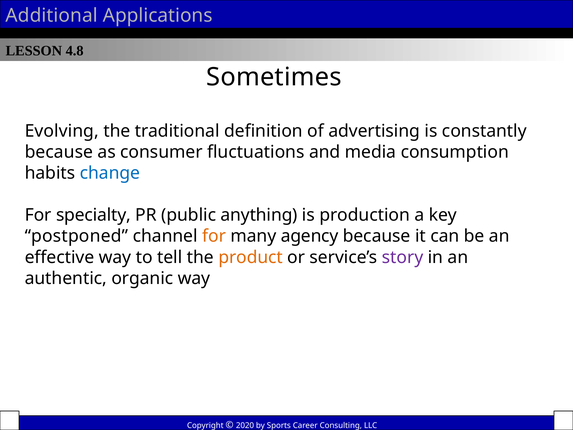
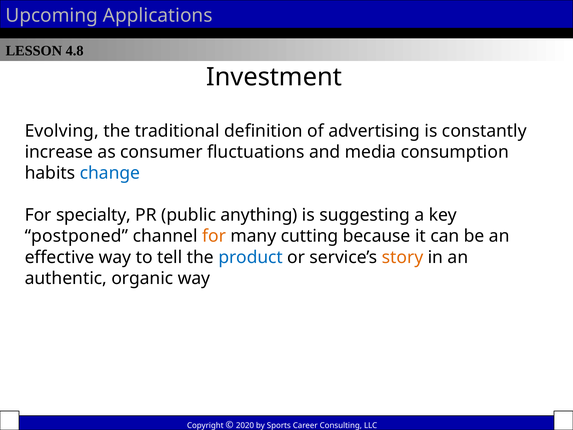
Additional: Additional -> Upcoming (52, 16)
Sometimes: Sometimes -> Investment (274, 77)
because: because -> increase (59, 152)
production: production -> suggesting (365, 215)
agency: agency -> cutting (310, 236)
product colour: orange -> blue (251, 257)
story colour: purple -> orange (403, 257)
